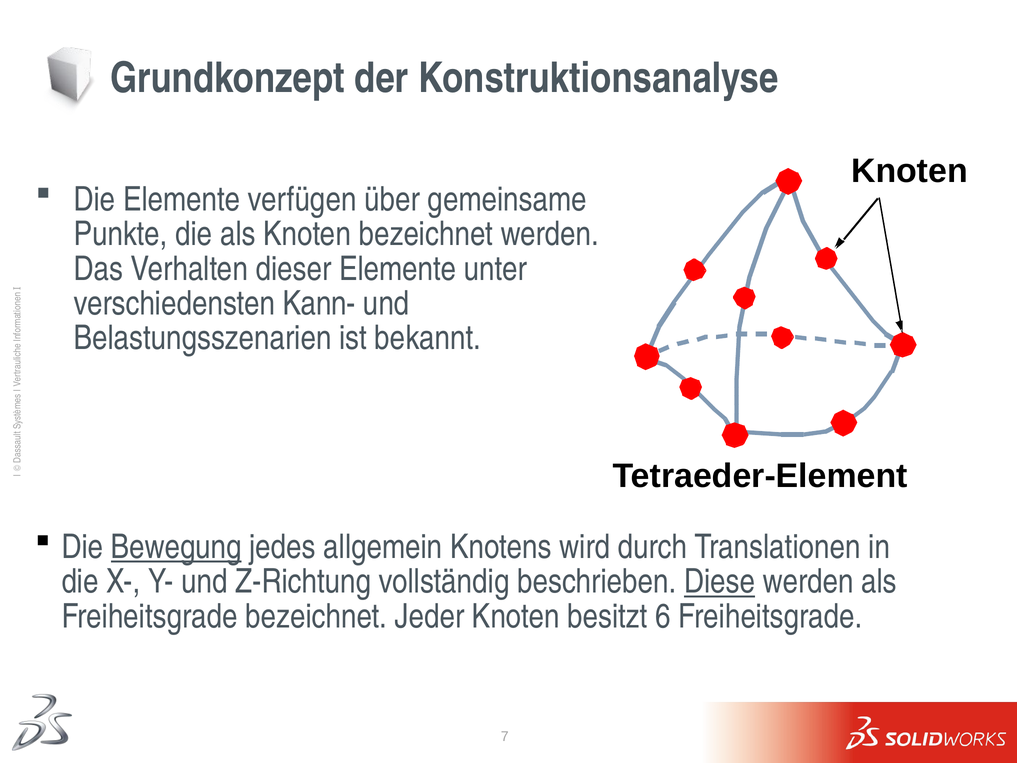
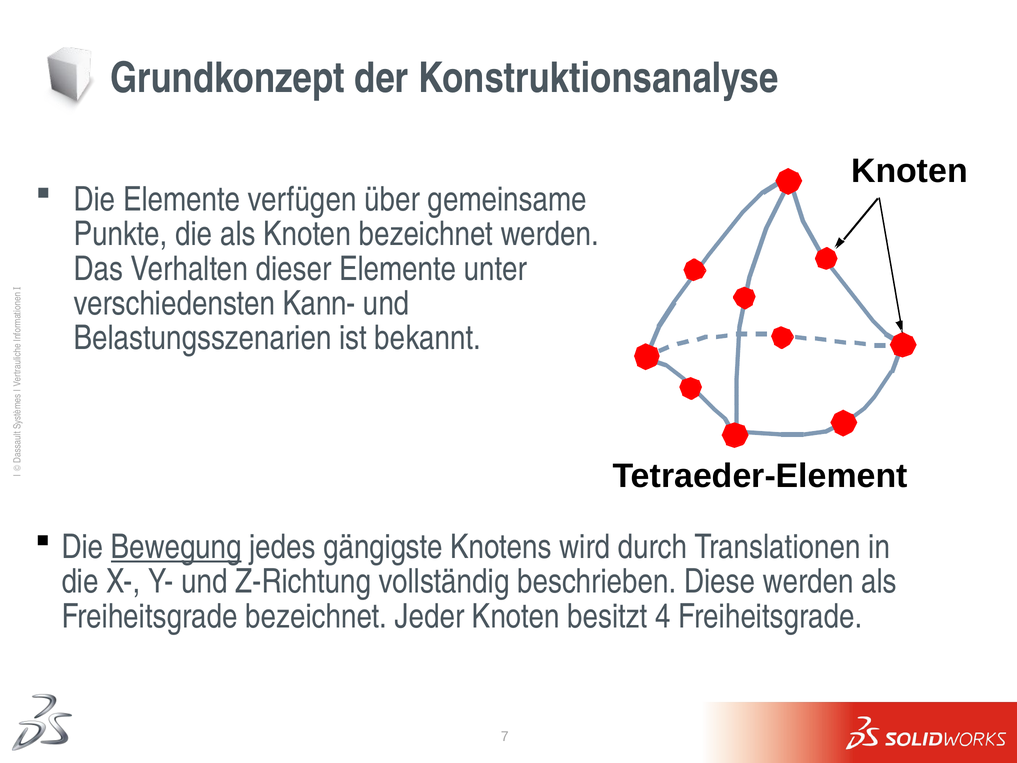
allgemein: allgemein -> gängigste (383, 547)
Diese underline: present -> none (720, 582)
6: 6 -> 4 (663, 616)
